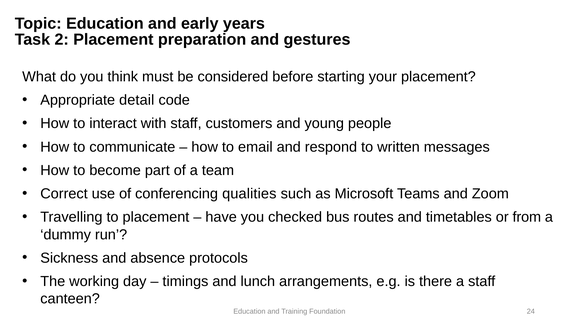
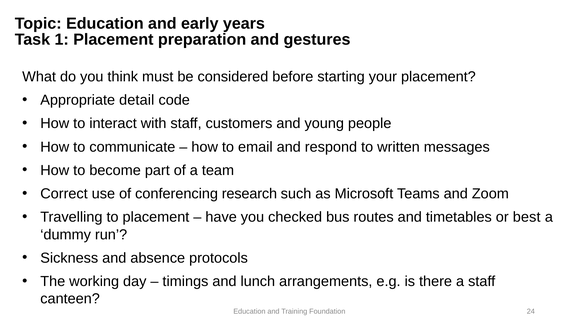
2: 2 -> 1 (62, 40)
qualities: qualities -> research (249, 194)
from: from -> best (527, 217)
